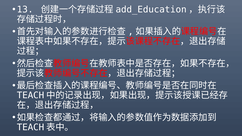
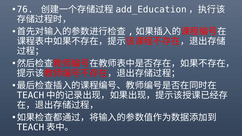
13: 13 -> 76 (25, 9)
